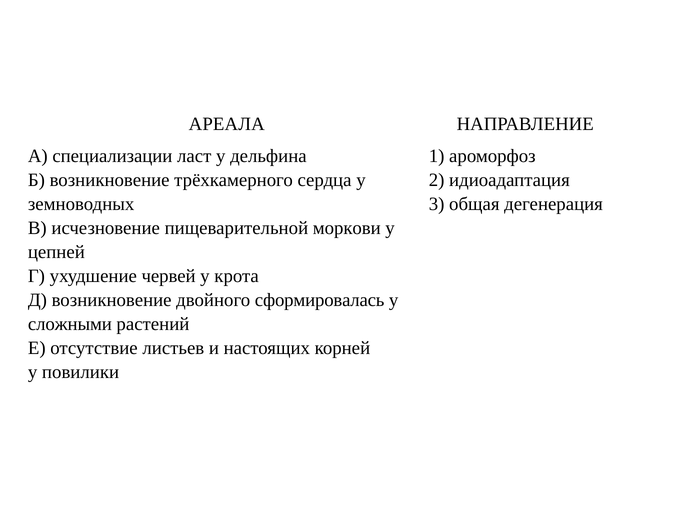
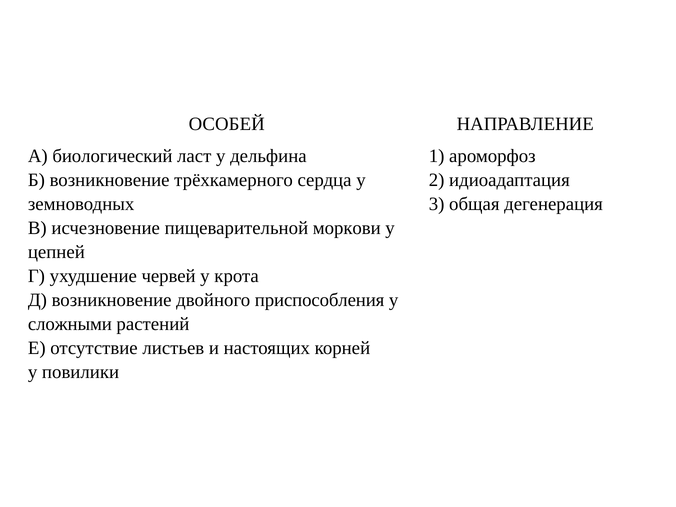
АРЕАЛА: АРЕАЛА -> ОСОБЕЙ (227, 124)
специализации: специализации -> биологический (112, 156)
сформировалась: сформировалась -> приспособления (320, 300)
